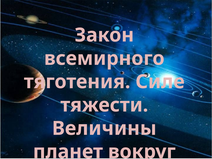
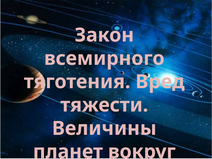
Силе: Силе -> Вред (160, 82)
